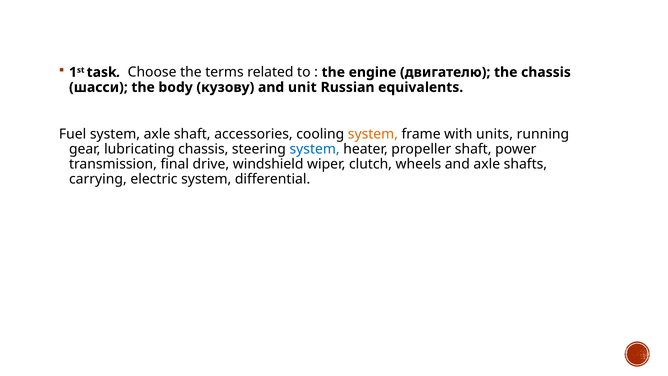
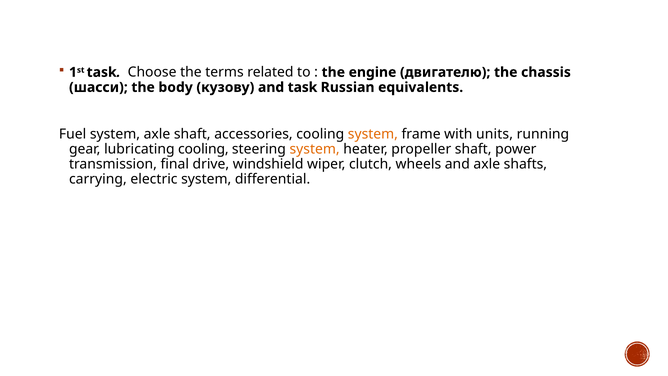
and unit: unit -> task (302, 87)
lubricating chassis: chassis -> cooling (203, 149)
system colour: blue -> orange (315, 149)
